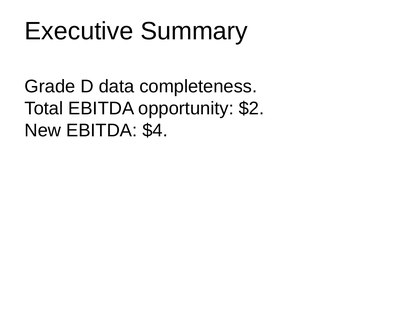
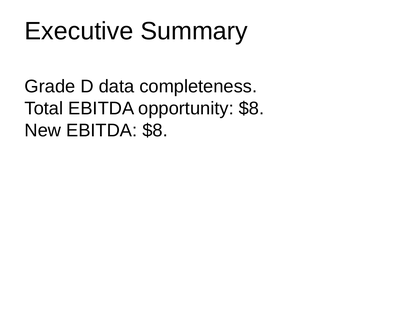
opportunity $2: $2 -> $8 (252, 108)
EBITDA $4: $4 -> $8 (155, 130)
